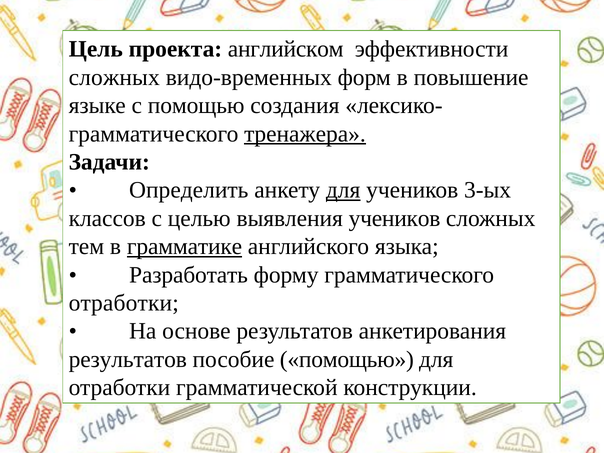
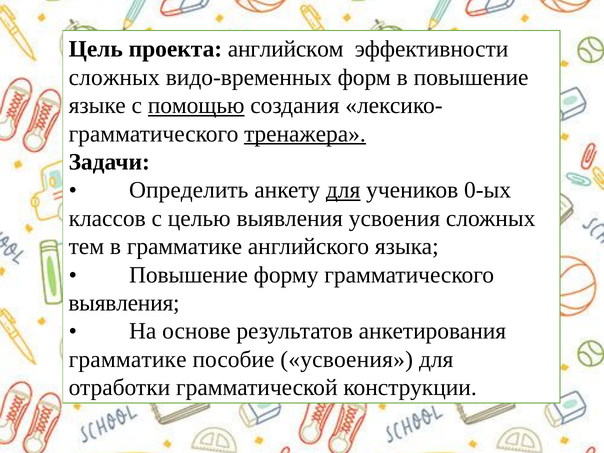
помощью underline: none -> present (196, 106)
3-ых: 3-ых -> 0-ых (488, 190)
выявления учеников: учеников -> усвоения (394, 218)
грамматике underline: present -> none (185, 247)
Разработать: Разработать -> Повышение (188, 275)
отработки: отработки -> выявления (124, 303)
результатов: результатов -> грамматике (128, 359)
пособие помощью: помощью -> усвоения (347, 359)
